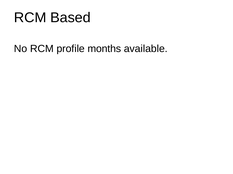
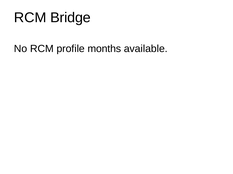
Based: Based -> Bridge (71, 18)
